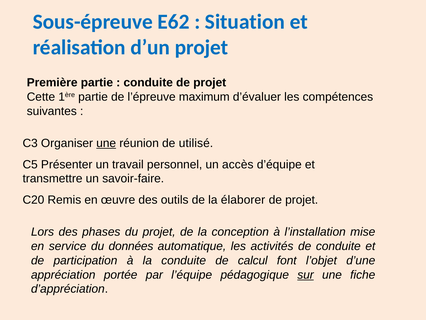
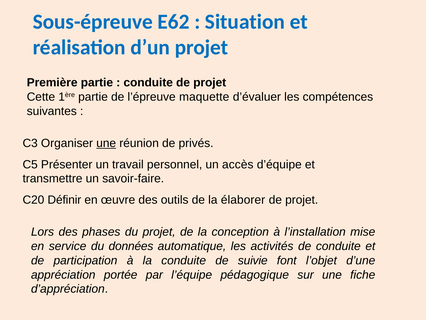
maximum: maximum -> maquette (204, 97)
utilisé: utilisé -> privés (196, 143)
Remis: Remis -> Définir (64, 200)
calcul: calcul -> suivie (253, 260)
sur underline: present -> none (306, 274)
